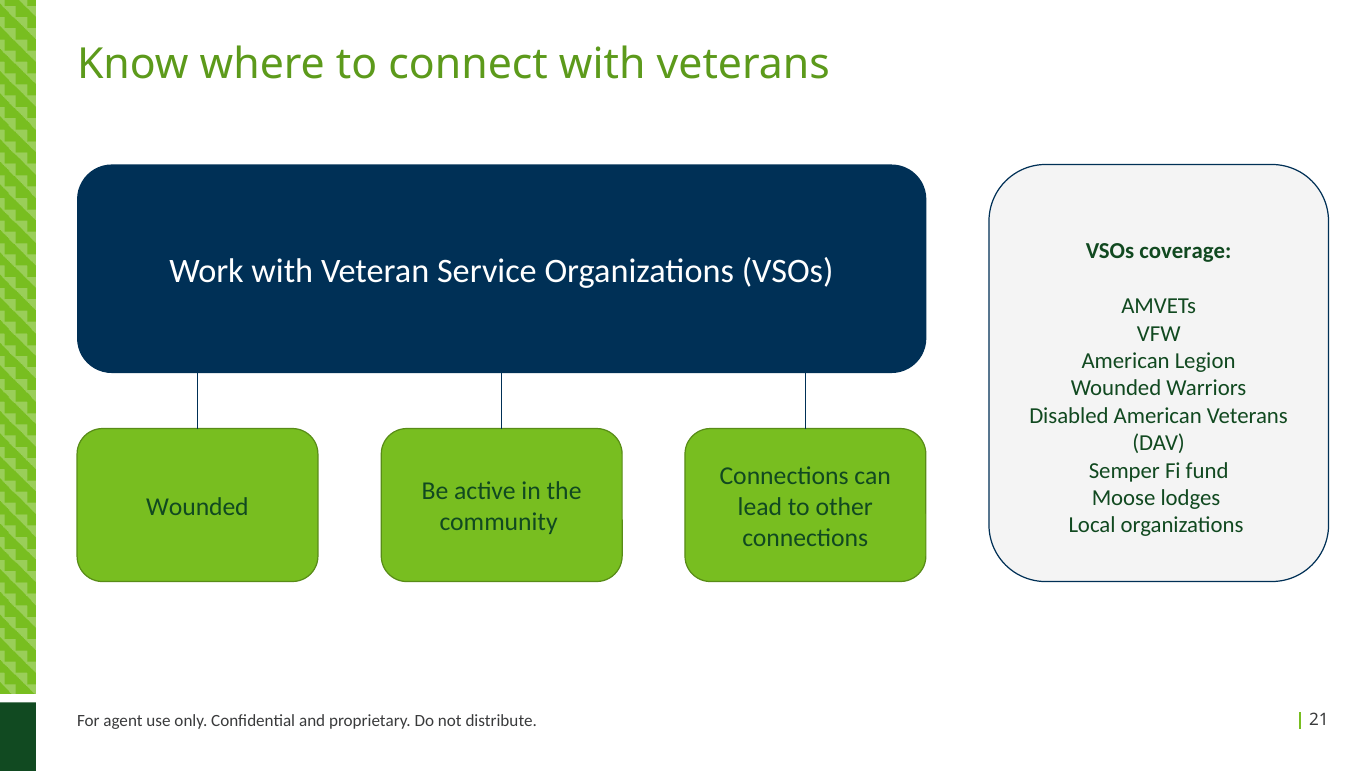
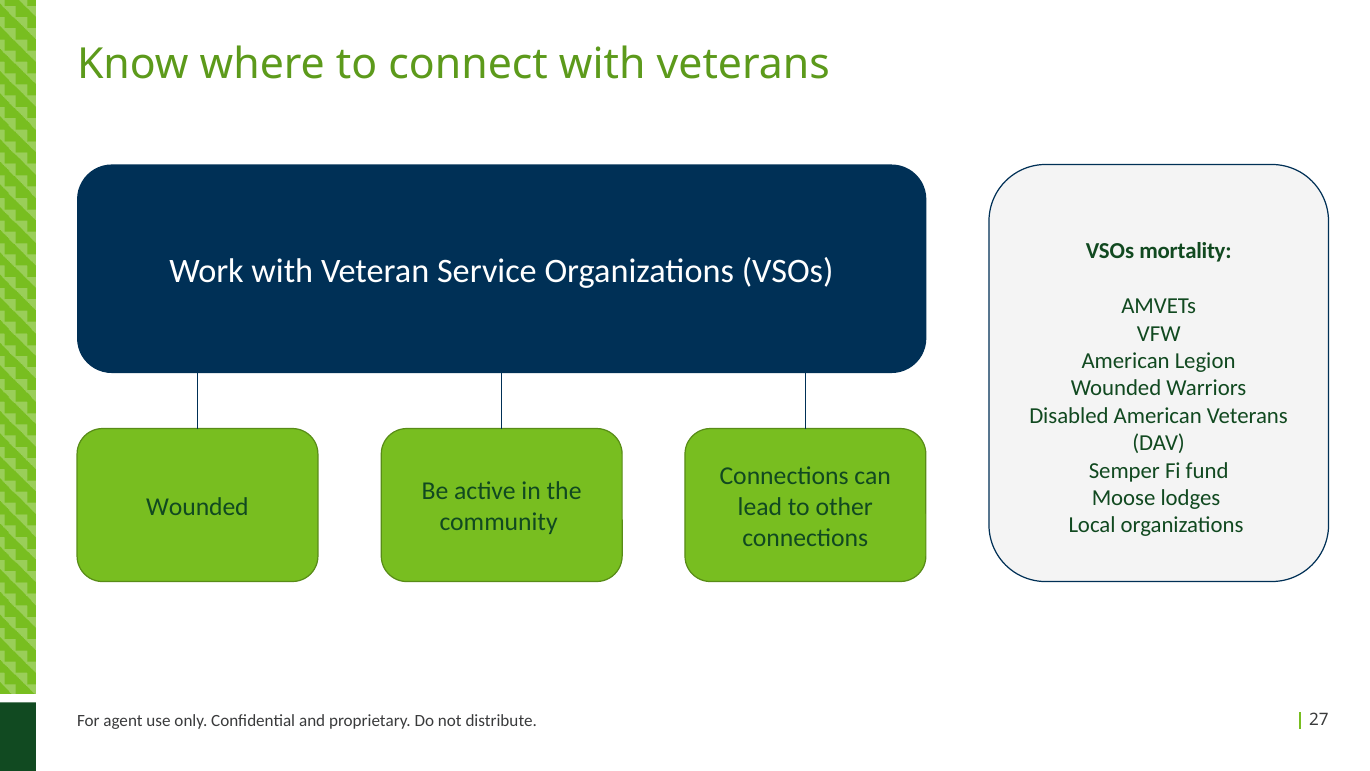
coverage: coverage -> mortality (1185, 251)
21: 21 -> 27 (1319, 719)
